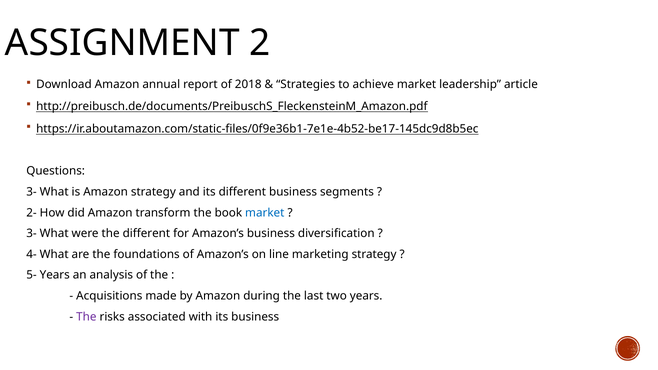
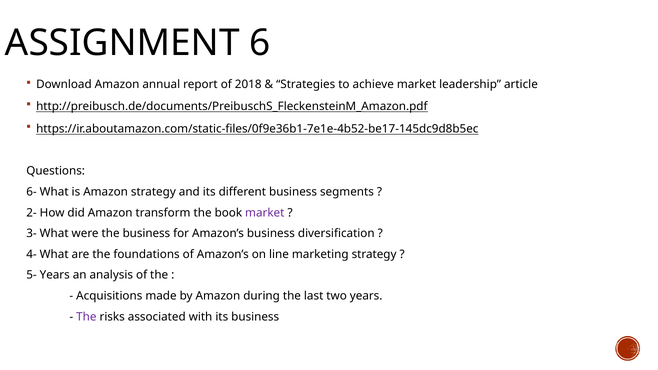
2: 2 -> 6 (260, 43)
3-: 3- -> 6- (32, 192)
market colour: blue -> purple (265, 213)
the different: different -> business (146, 234)
